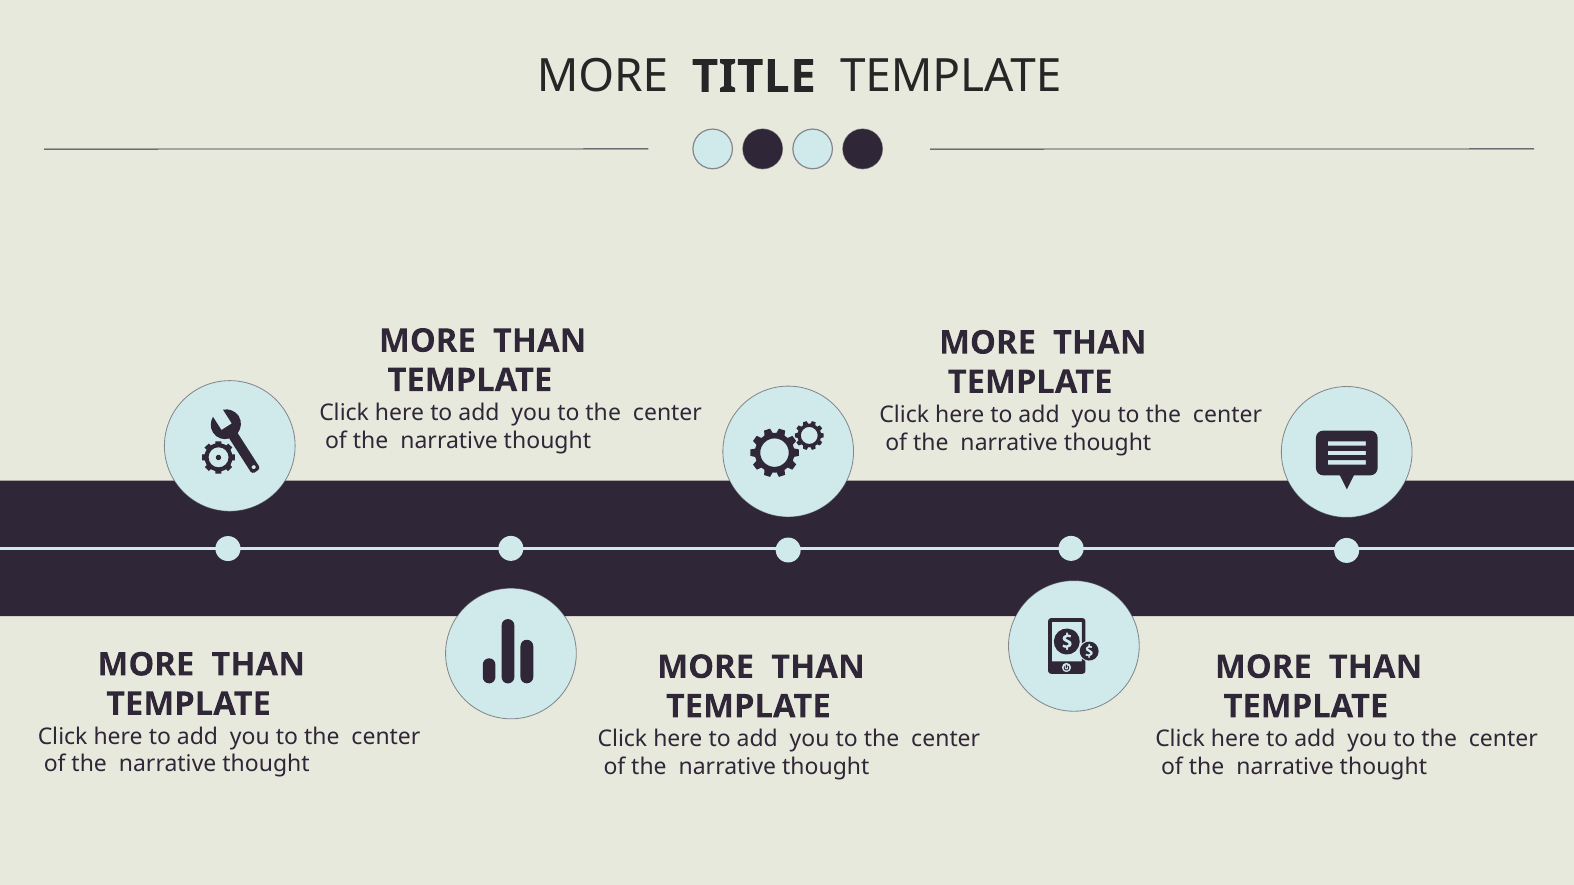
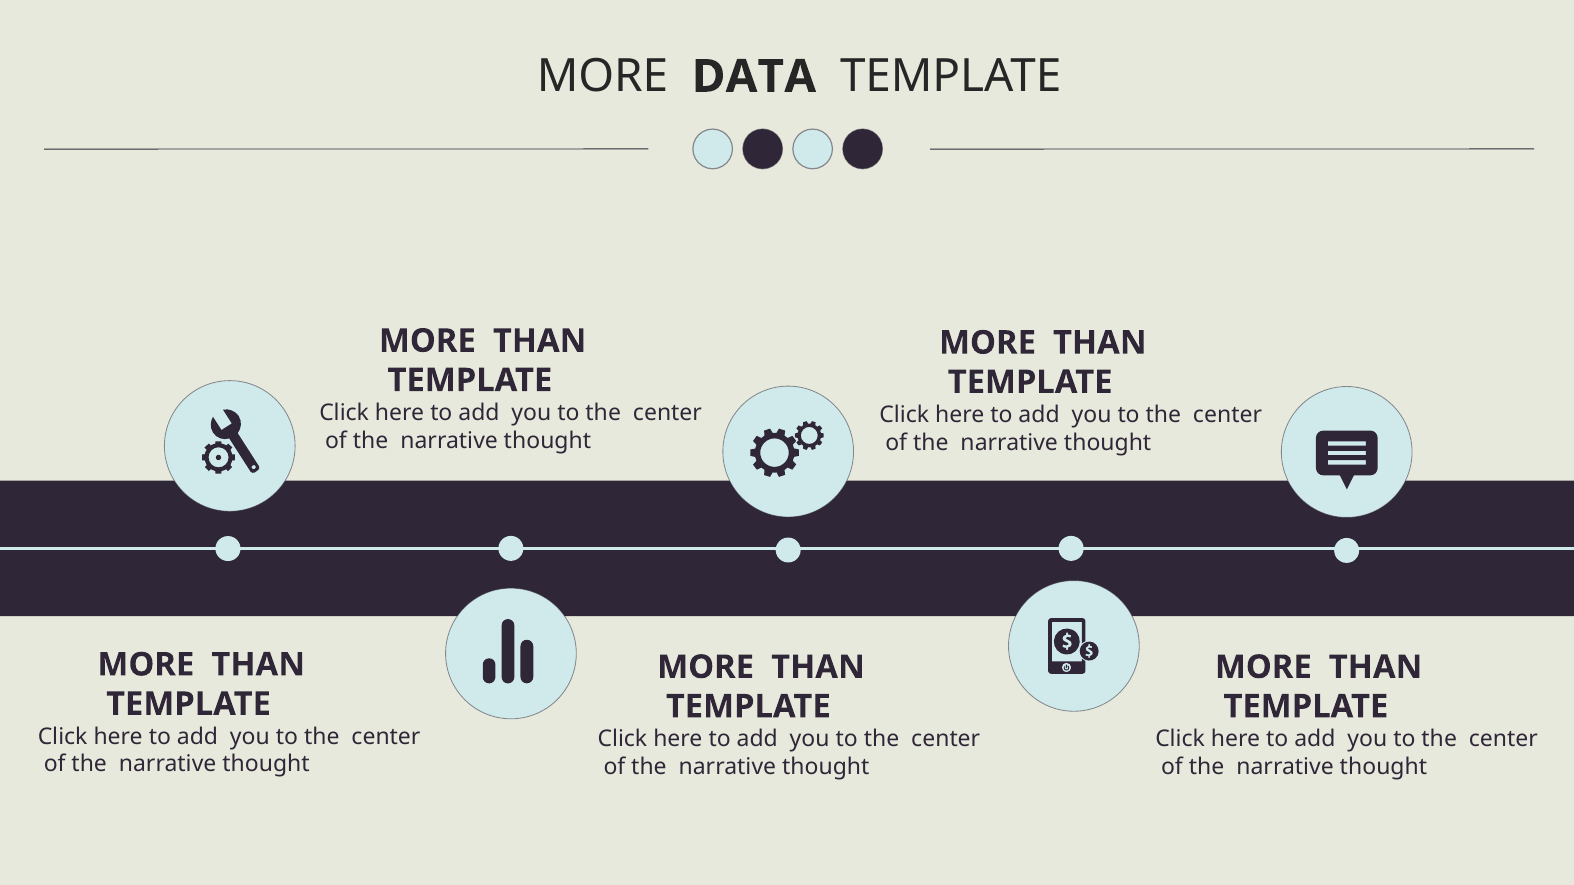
TITLE: TITLE -> DATA (754, 77)
